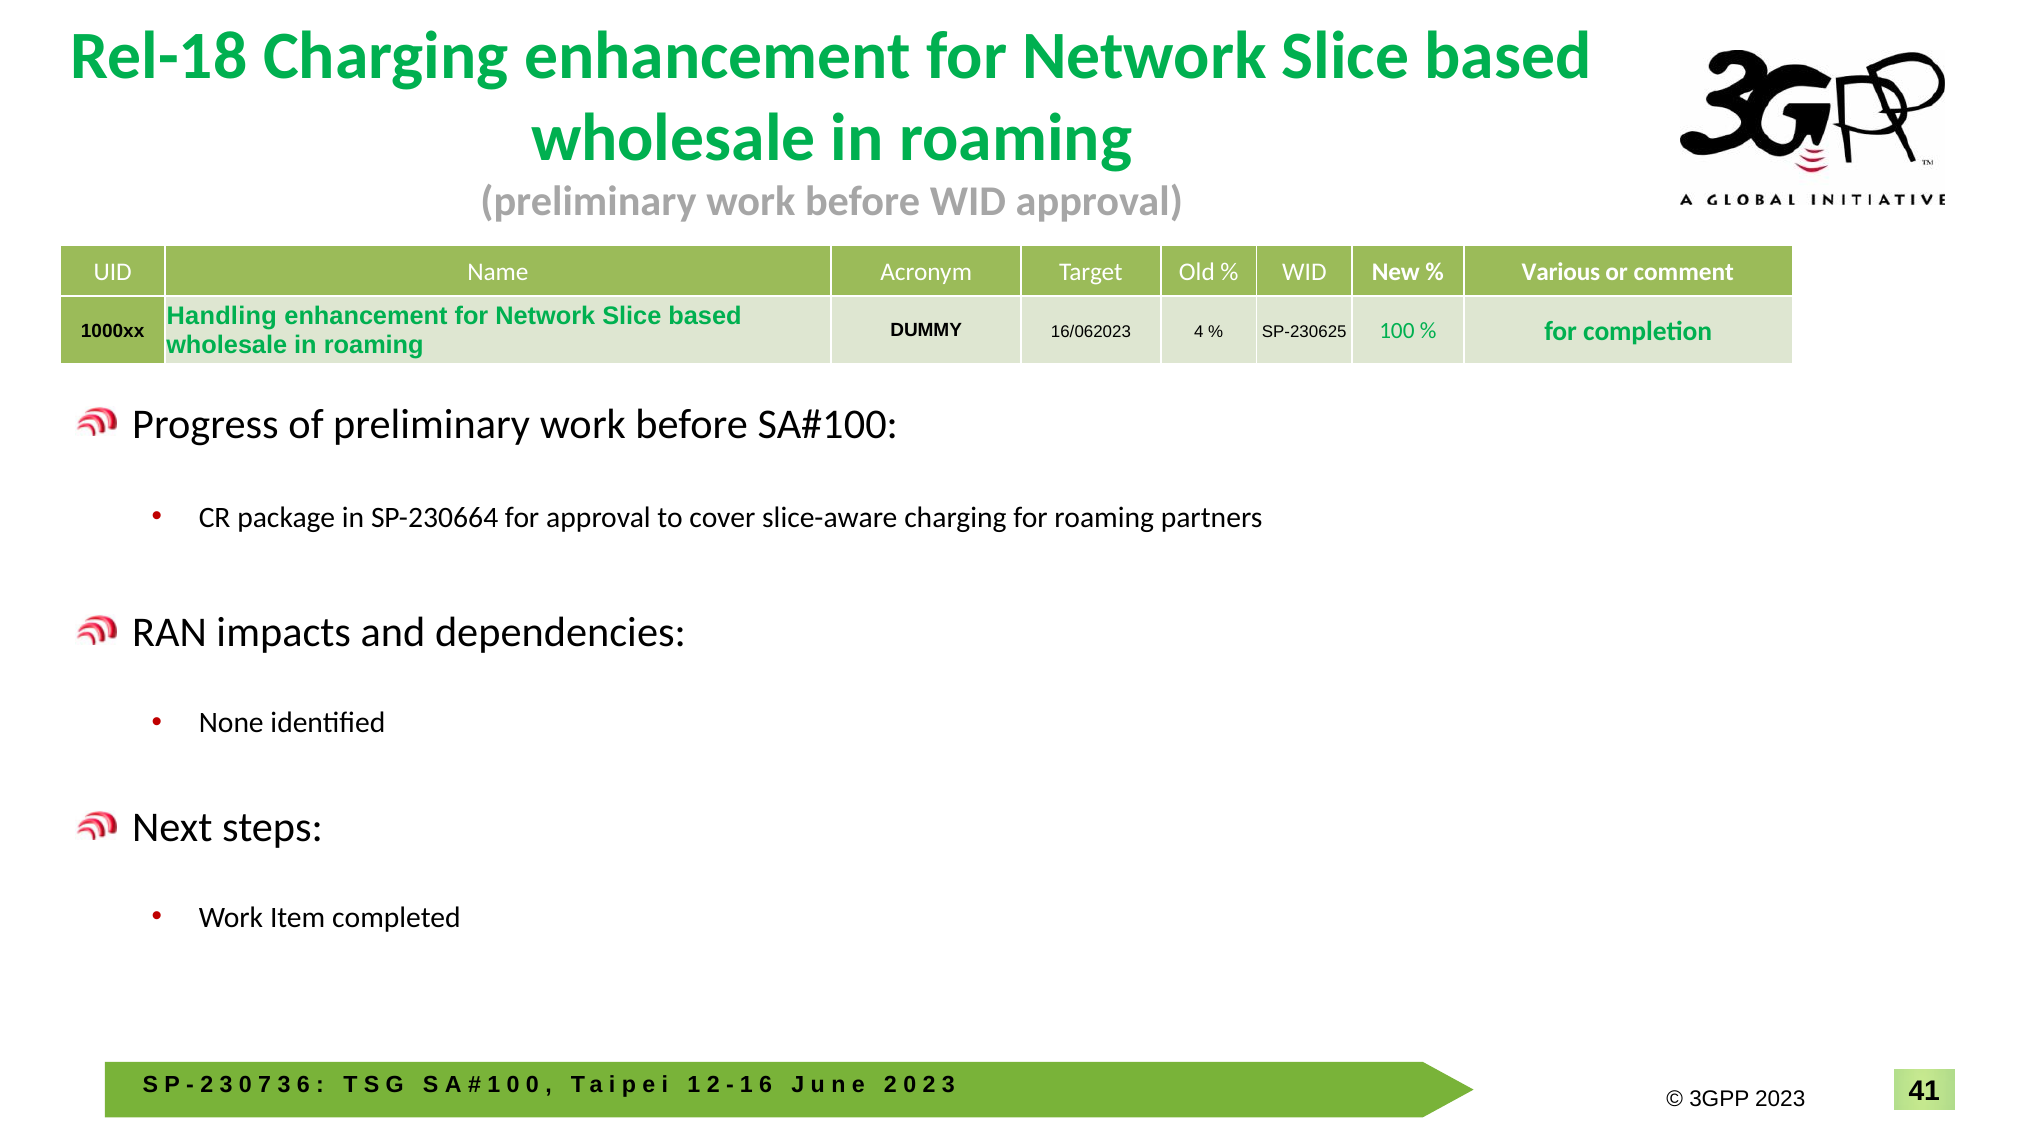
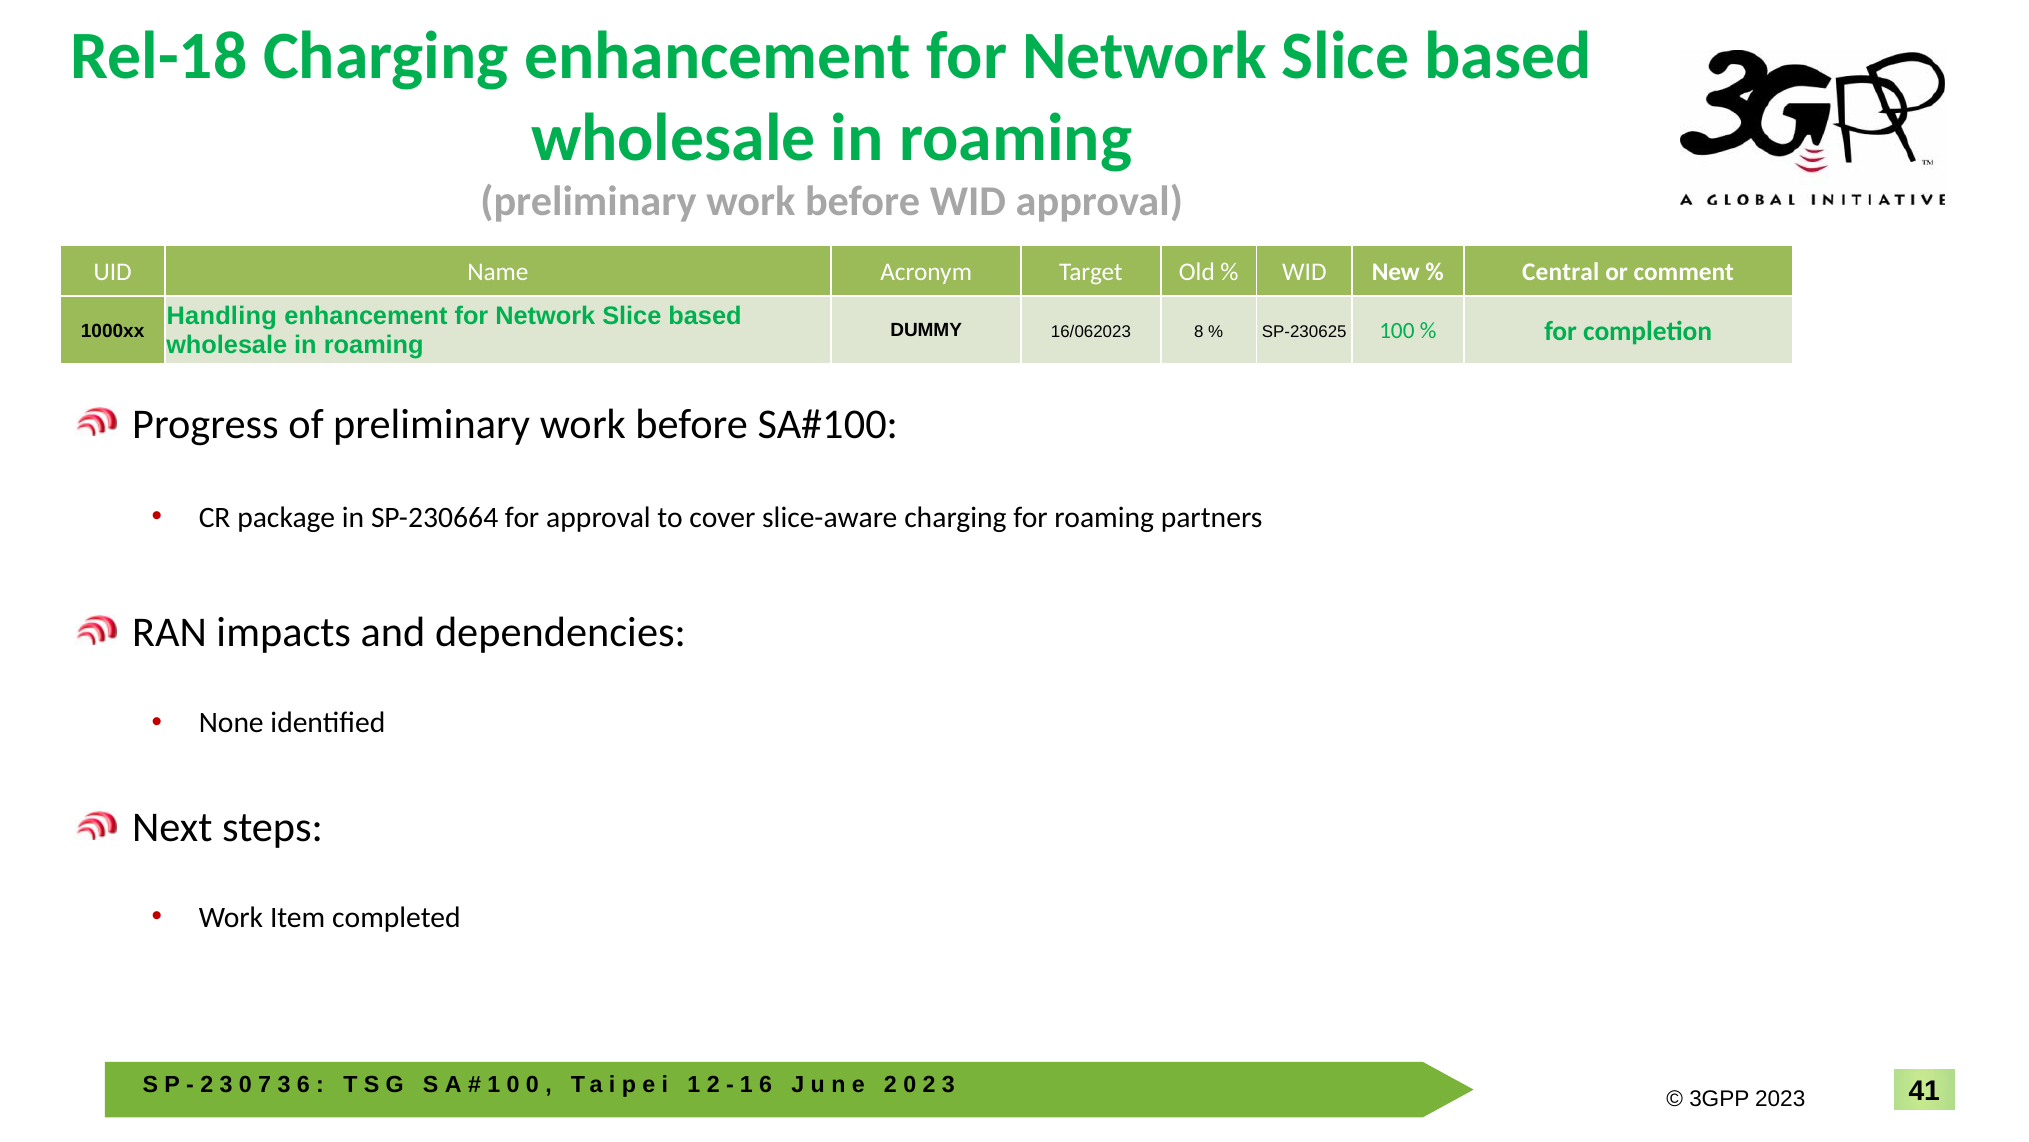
Various: Various -> Central (1561, 272)
4: 4 -> 8 (1199, 331)
